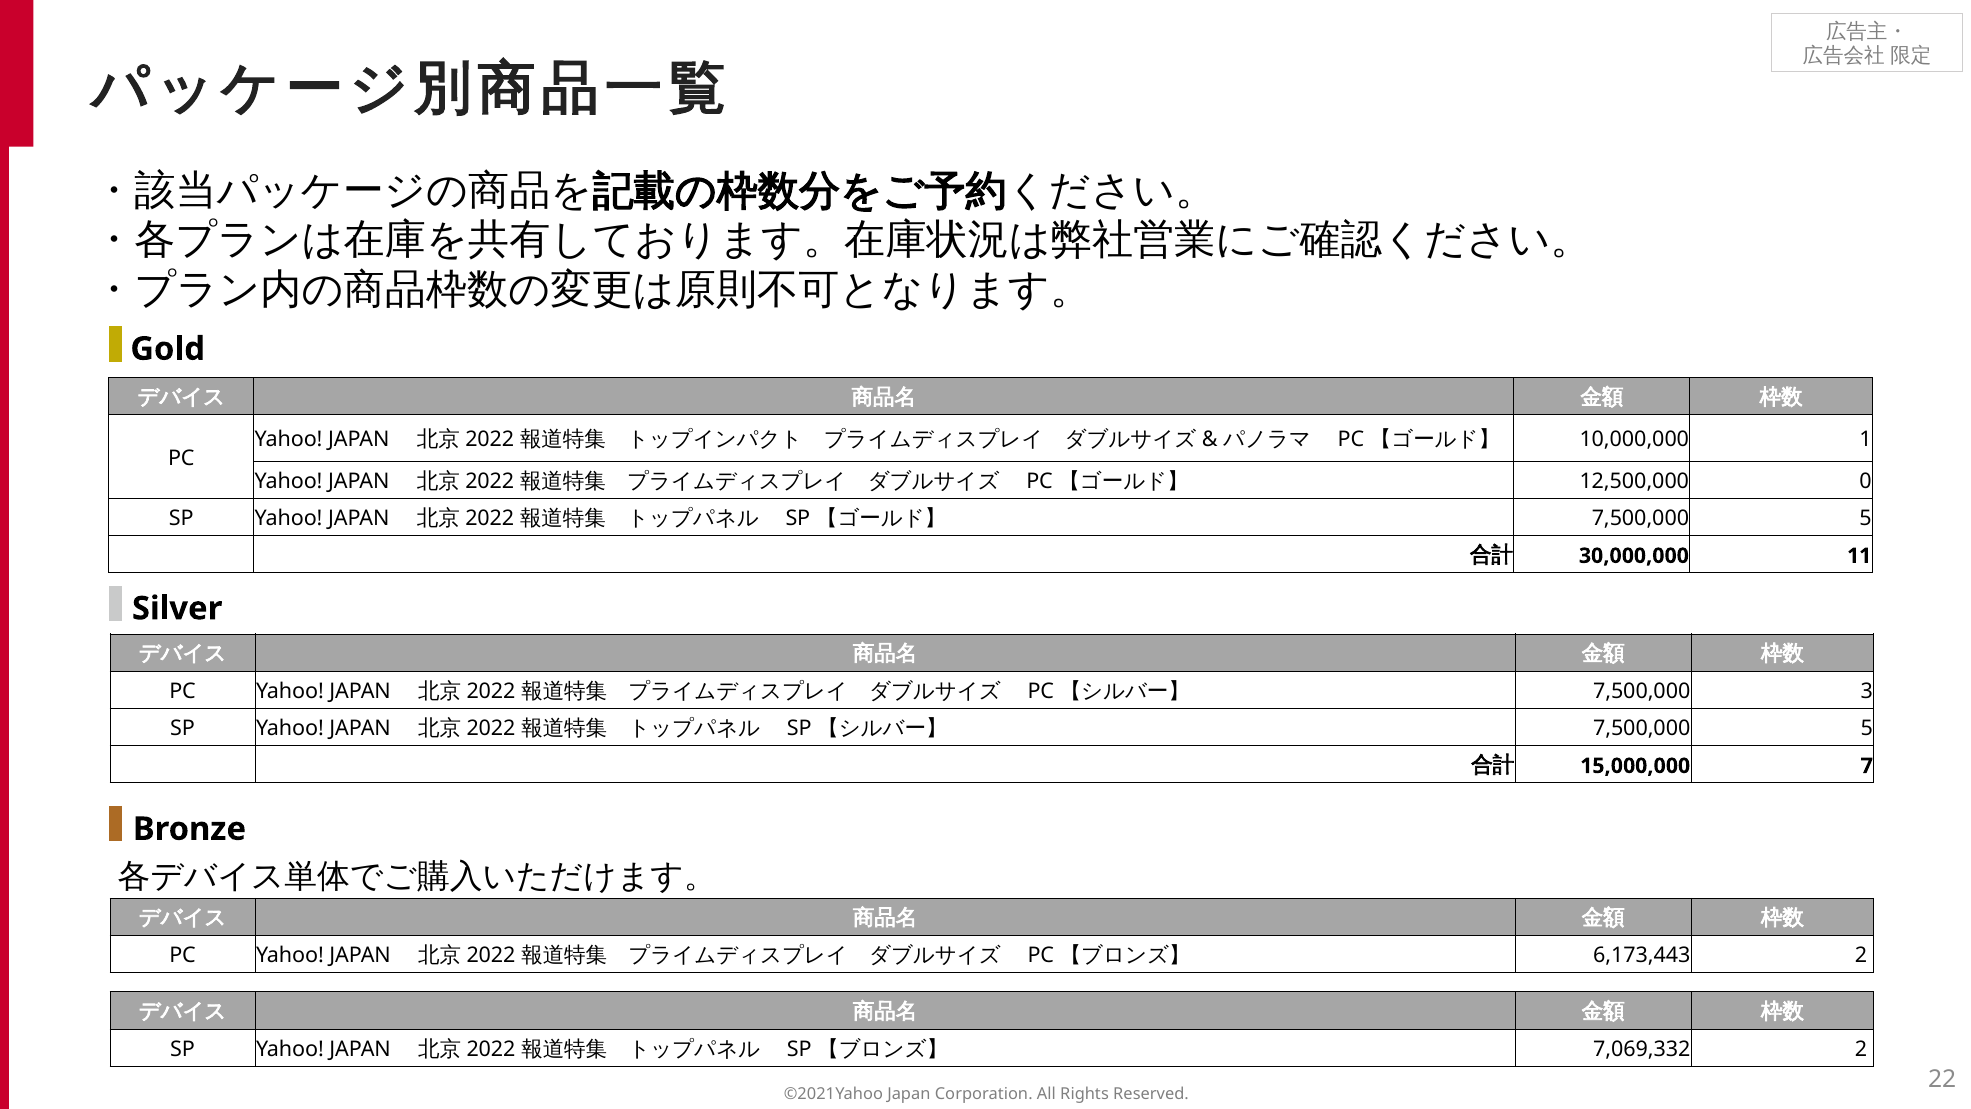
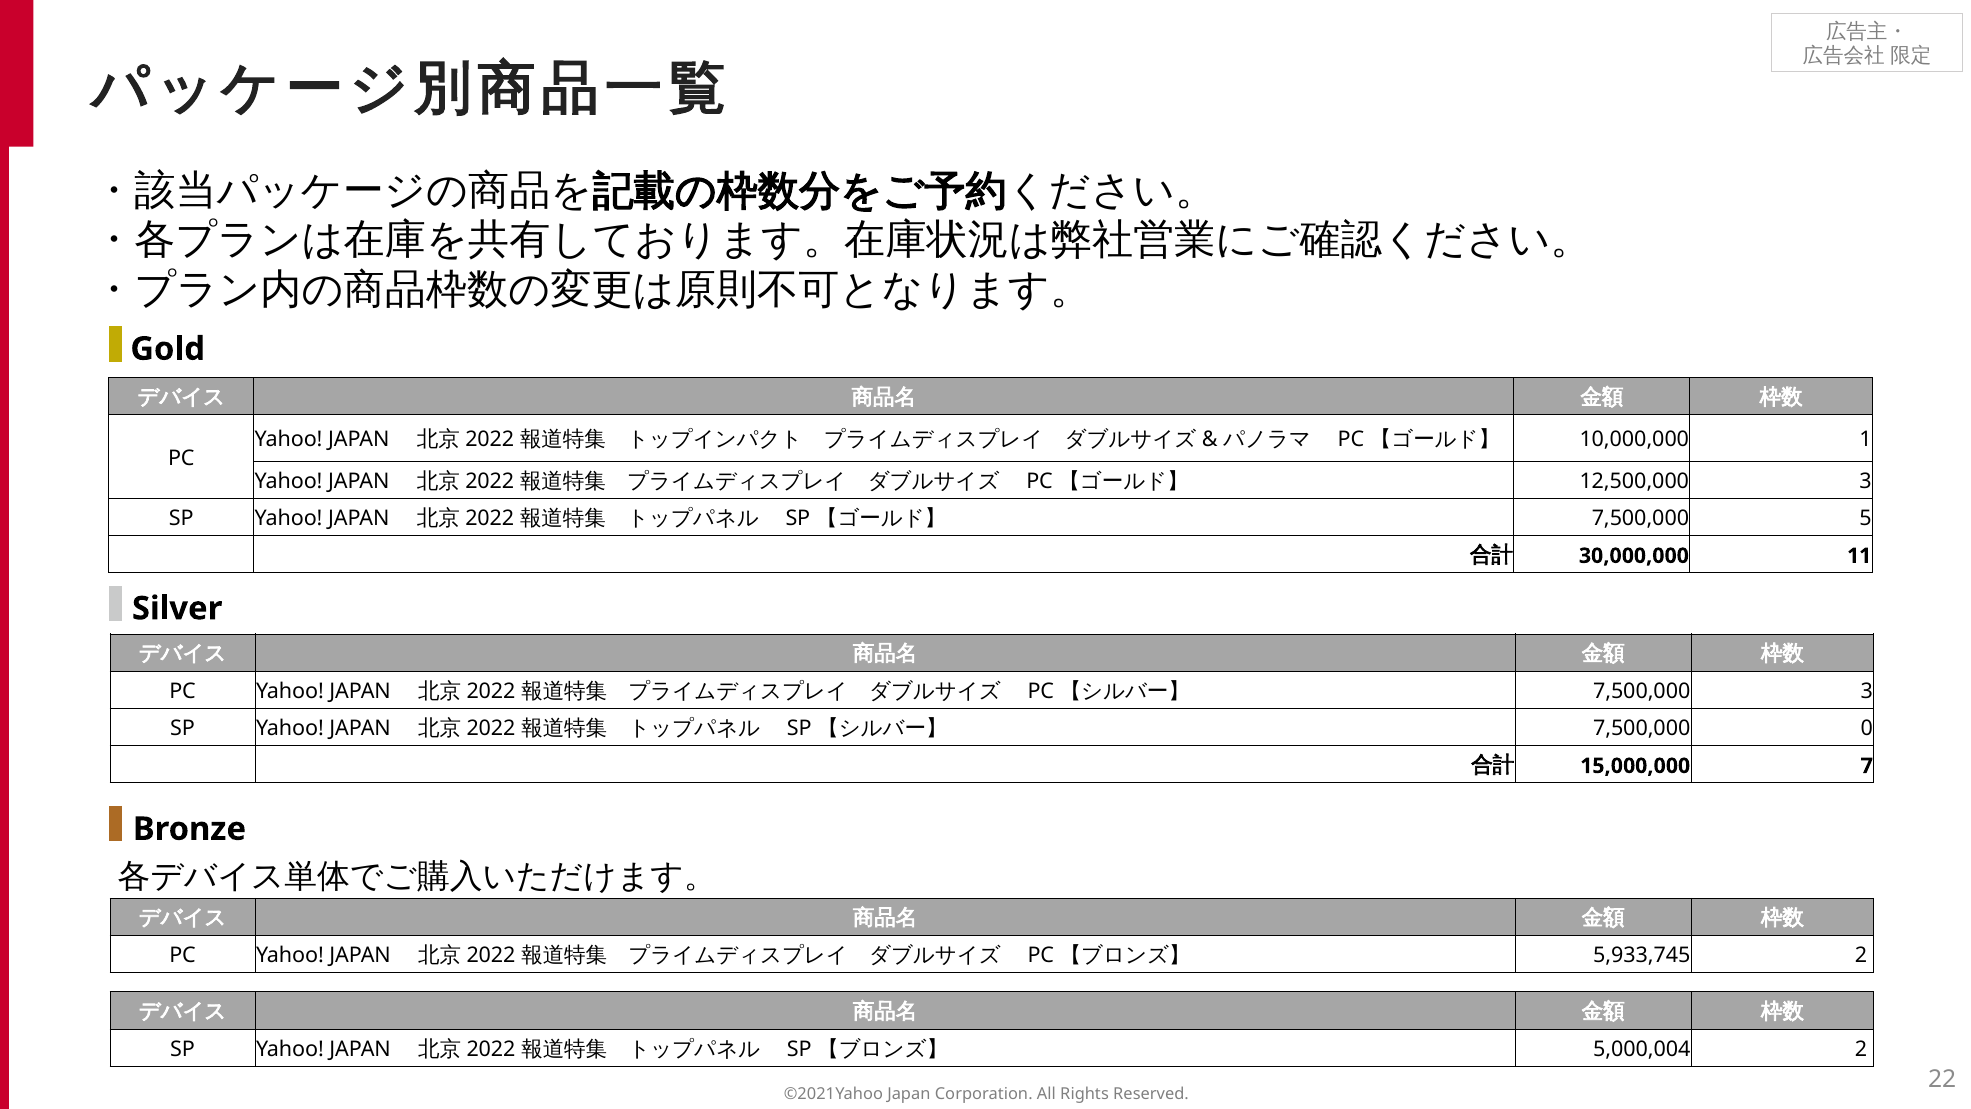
12,500,000 0: 0 -> 3 (1866, 481)
5: 5 -> 0 (1867, 729)
6,173,443: 6,173,443 -> 5,933,745 (1642, 956)
7,069,332: 7,069,332 -> 5,000,004 (1642, 1049)
